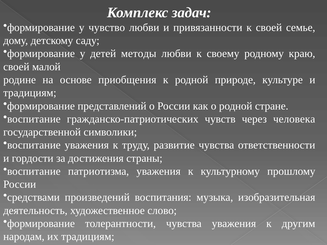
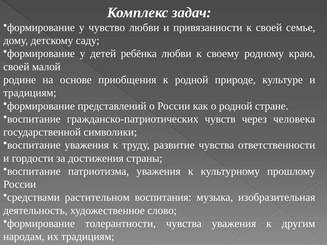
методы: методы -> ребёнка (139, 54)
произведений: произведений -> растительном (97, 198)
